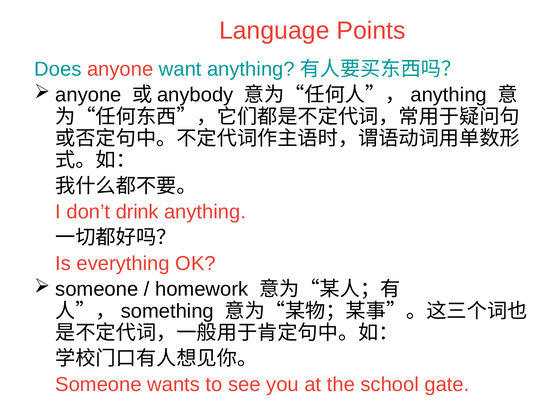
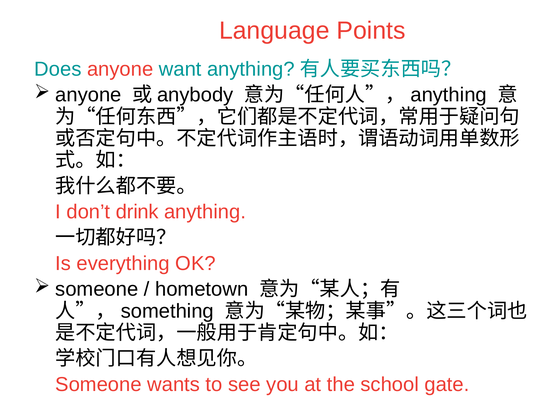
homework: homework -> hometown (202, 289)
